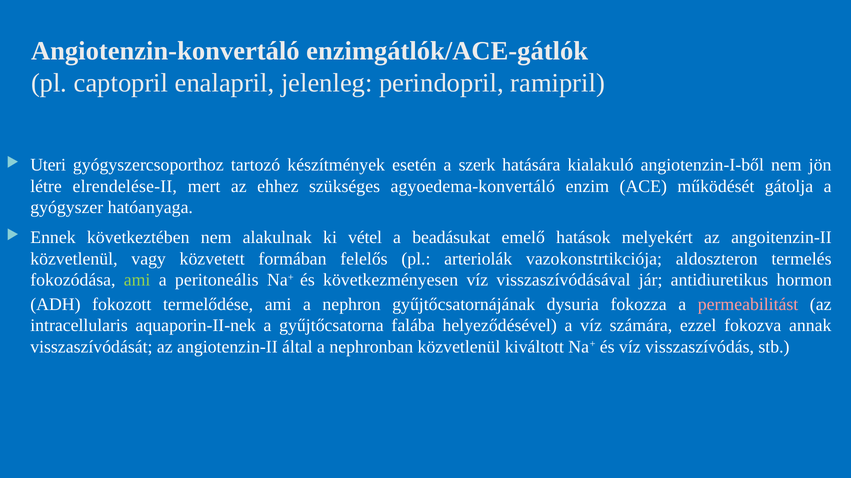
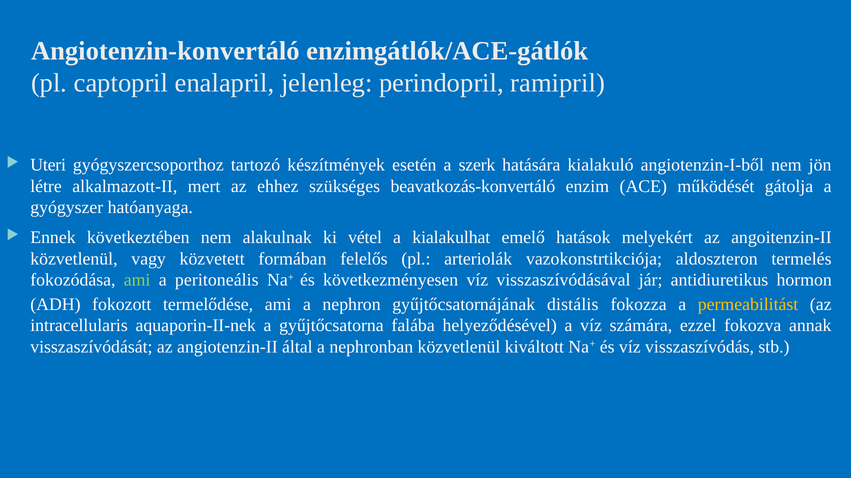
elrendelése-II: elrendelése-II -> alkalmazott-II (125, 187)
agyoedema-konvertáló: agyoedema-konvertáló -> beavatkozás-konvertáló (473, 187)
beadásukat: beadásukat -> kialakulhat (451, 238)
dysuria: dysuria -> distális (573, 305)
permeabilitást colour: pink -> yellow (748, 305)
